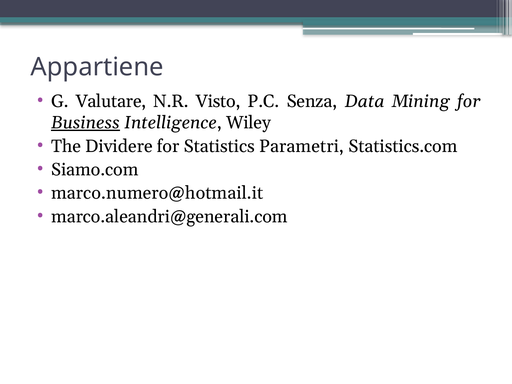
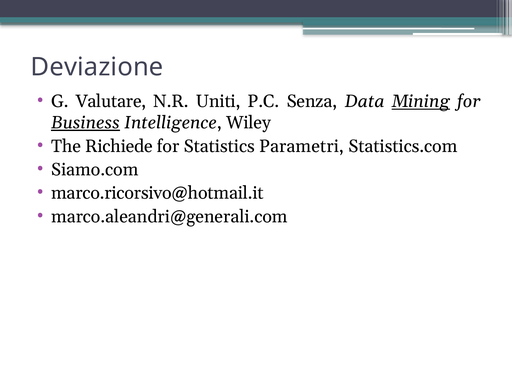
Appartiene: Appartiene -> Deviazione (97, 67)
Visto: Visto -> Uniti (218, 101)
Mining underline: none -> present (421, 101)
Dividere: Dividere -> Richiede (119, 146)
marco.numero@hotmail.it: marco.numero@hotmail.it -> marco.ricorsivo@hotmail.it (157, 193)
